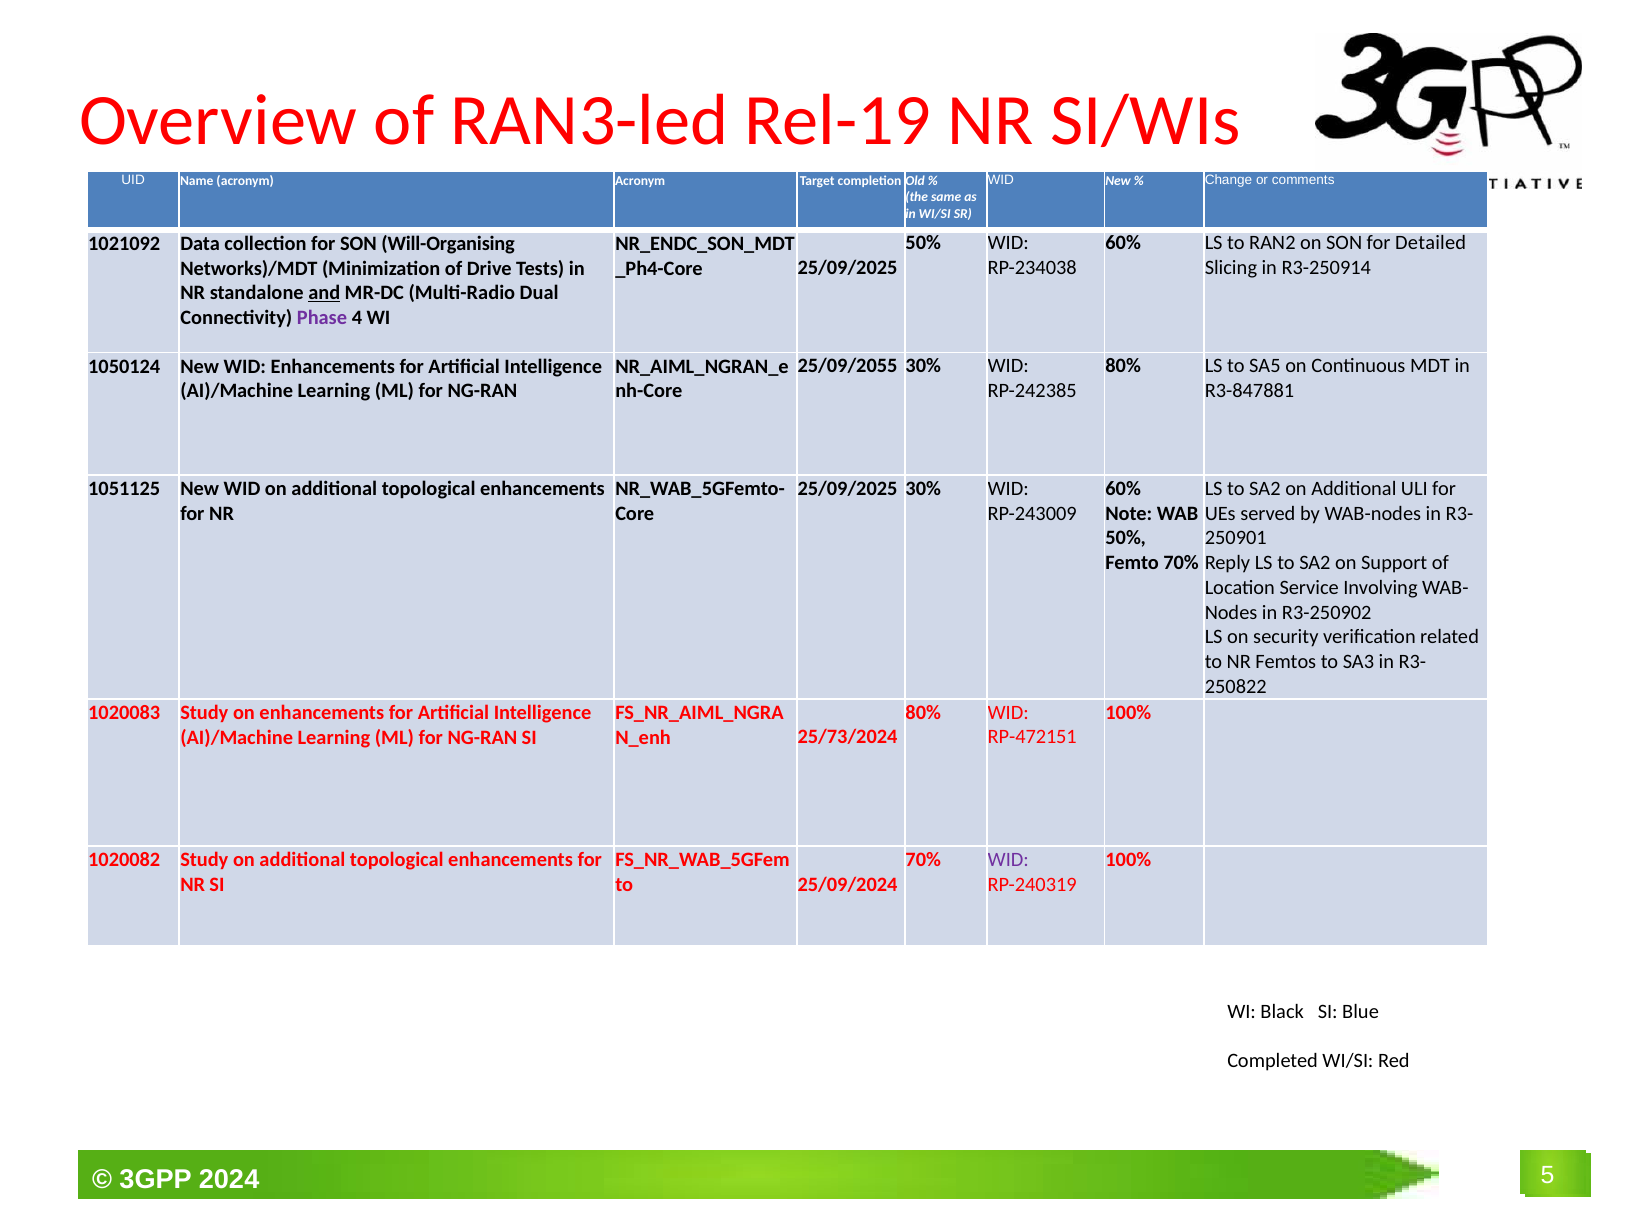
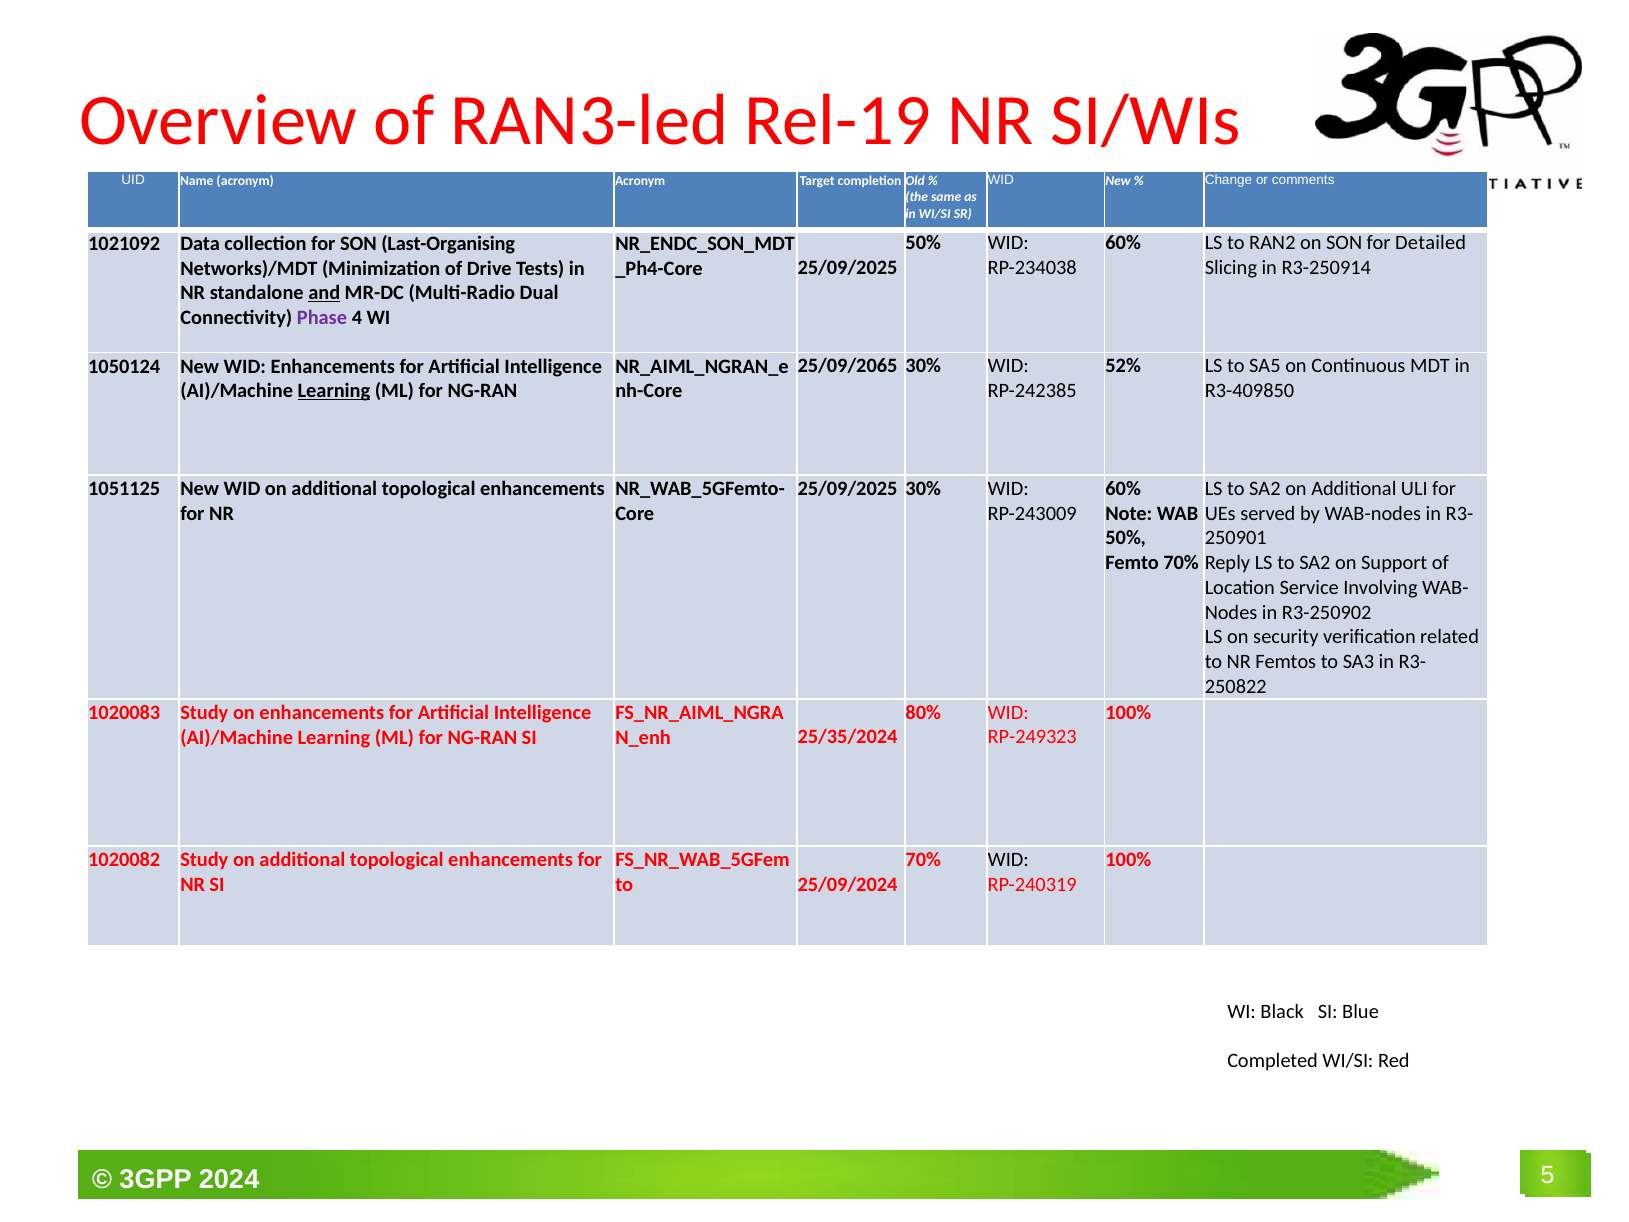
Will-Organising: Will-Organising -> Last-Organising (448, 244)
25/09/2055: 25/09/2055 -> 25/09/2065 (848, 366)
80%: 80% -> 52% (1123, 366)
R3-847881: R3-847881 -> R3-409850 (1249, 391)
Learning underline: none -> present (334, 391)
RP-472151: RP-472151 -> RP-249323 (1032, 737)
25/73/2024: 25/73/2024 -> 25/35/2024 (848, 737)
WID colour: purple -> black (1008, 860)
